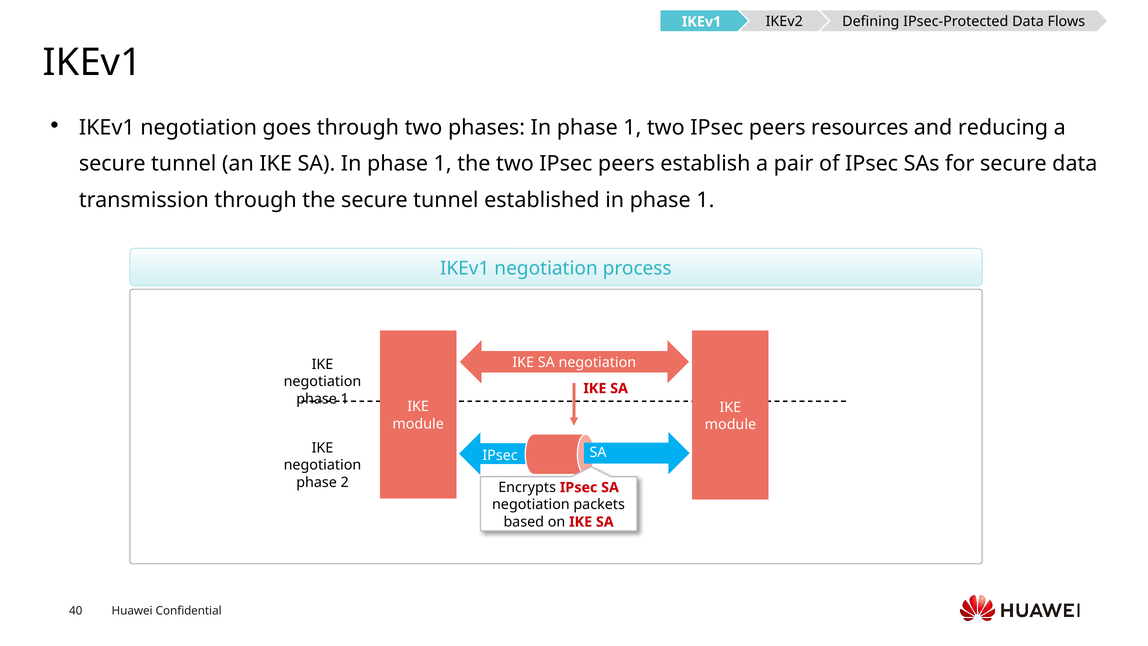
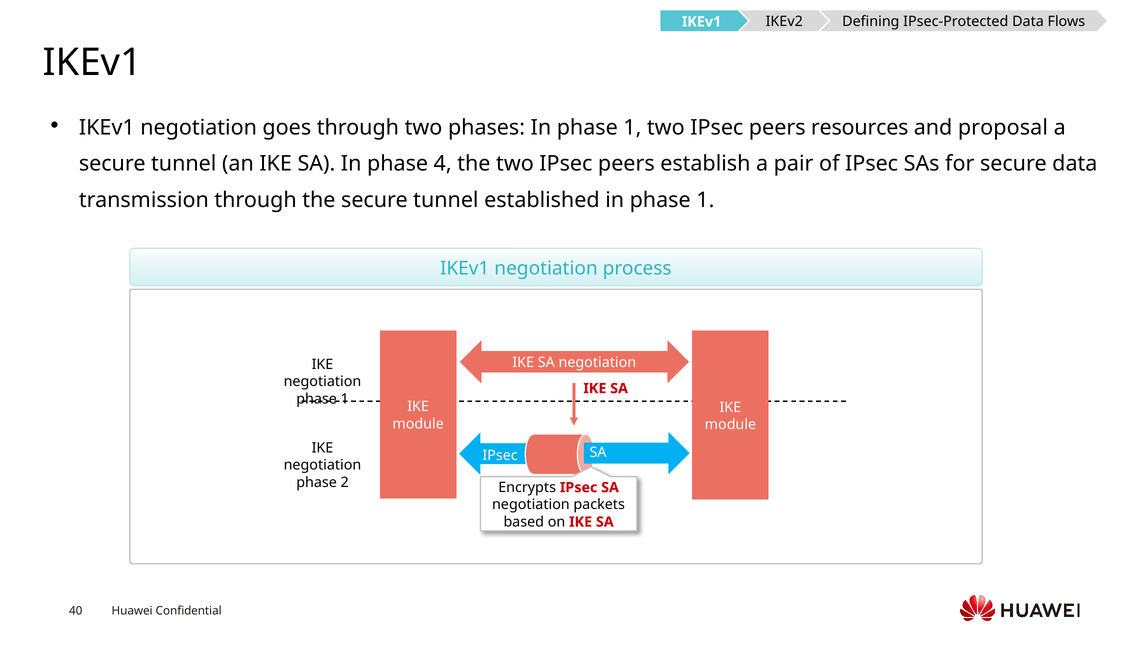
reducing: reducing -> proposal (1003, 128)
SA In phase 1: 1 -> 4 (443, 164)
